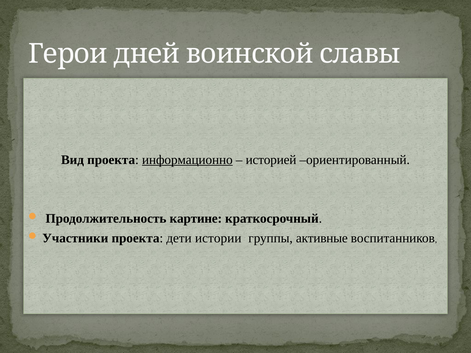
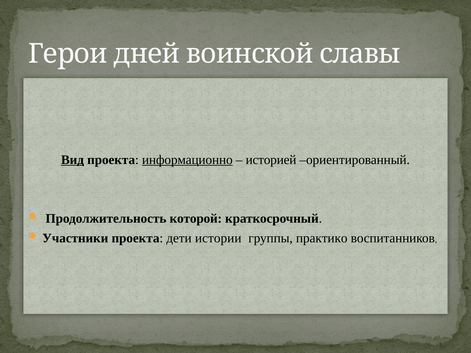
Вид underline: none -> present (72, 160)
картине: картине -> которой (196, 219)
активные: активные -> практико (322, 238)
